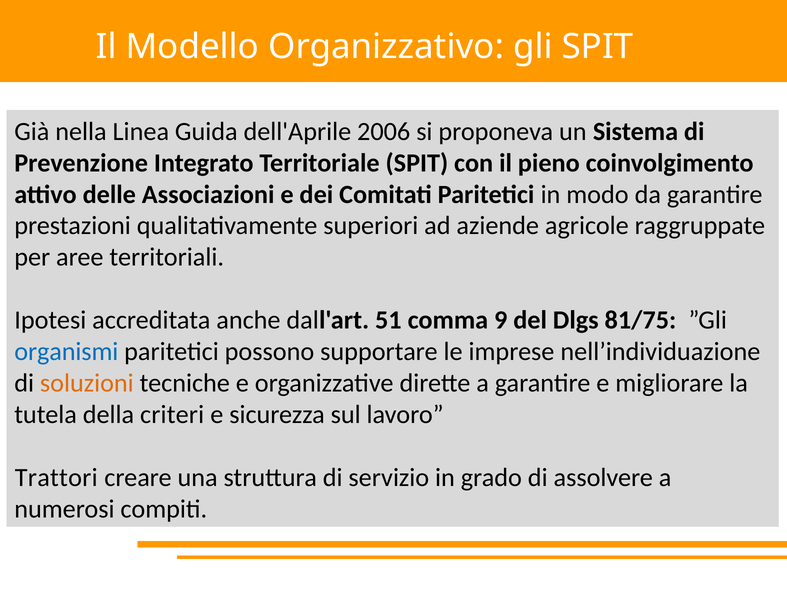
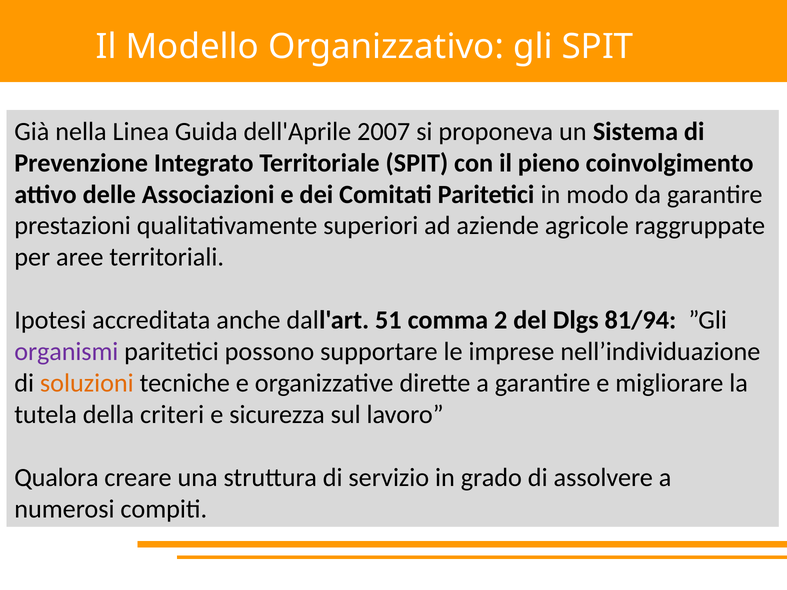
2006: 2006 -> 2007 (384, 131)
9: 9 -> 2 (501, 320)
81/75: 81/75 -> 81/94 (640, 320)
organismi colour: blue -> purple (66, 352)
Trattori: Trattori -> Qualora (56, 478)
